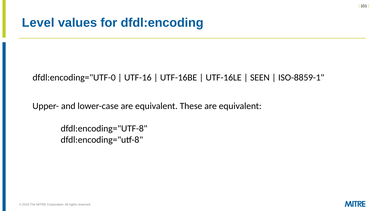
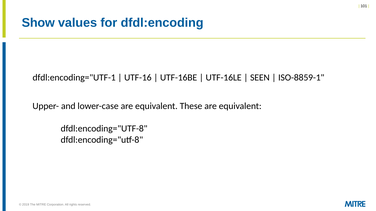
Level: Level -> Show (38, 23)
dfdl:encoding="UTF-0: dfdl:encoding="UTF-0 -> dfdl:encoding="UTF-1 (74, 78)
